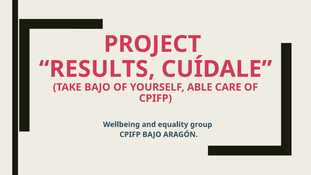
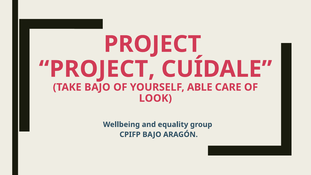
RESULTS: RESULTS -> PROJECT (97, 69)
CPIFP: CPIFP -> LOOK (155, 98)
